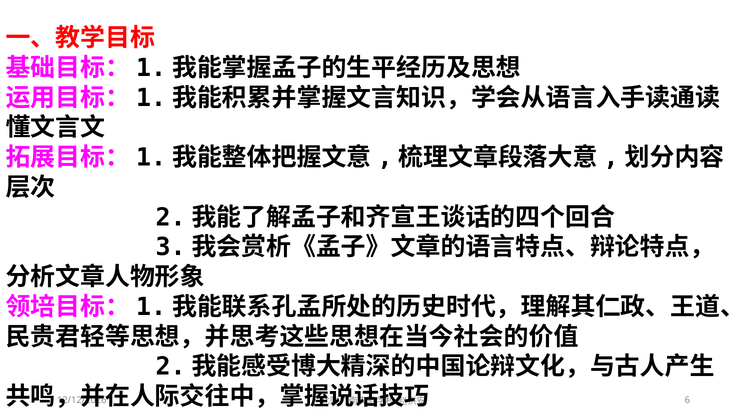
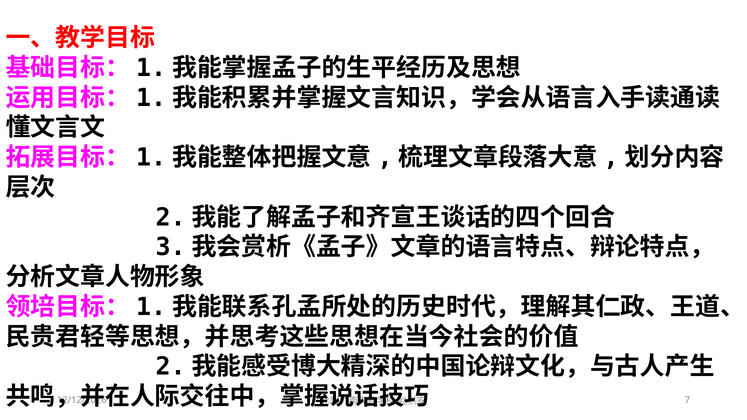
6: 6 -> 7 (687, 401)
